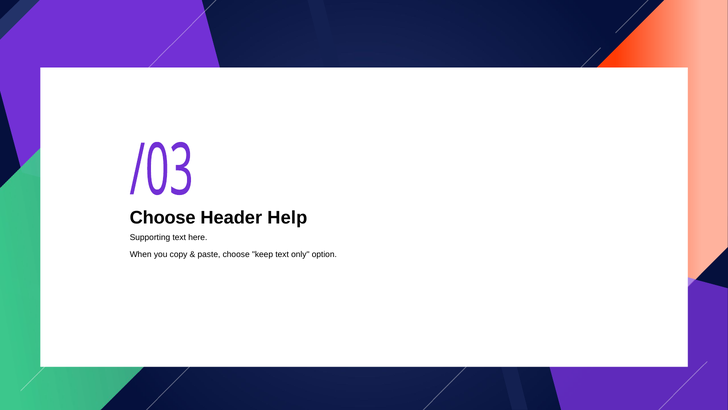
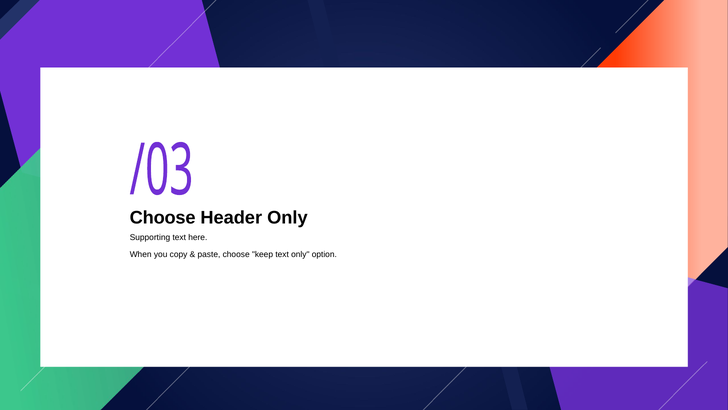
Header Help: Help -> Only (287, 218)
